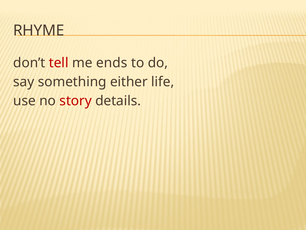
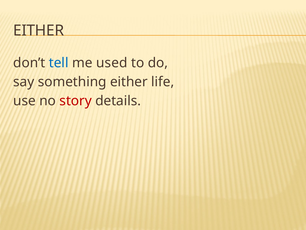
RHYME: RHYME -> EITHER (39, 30)
tell colour: red -> blue (59, 63)
ends: ends -> used (112, 63)
